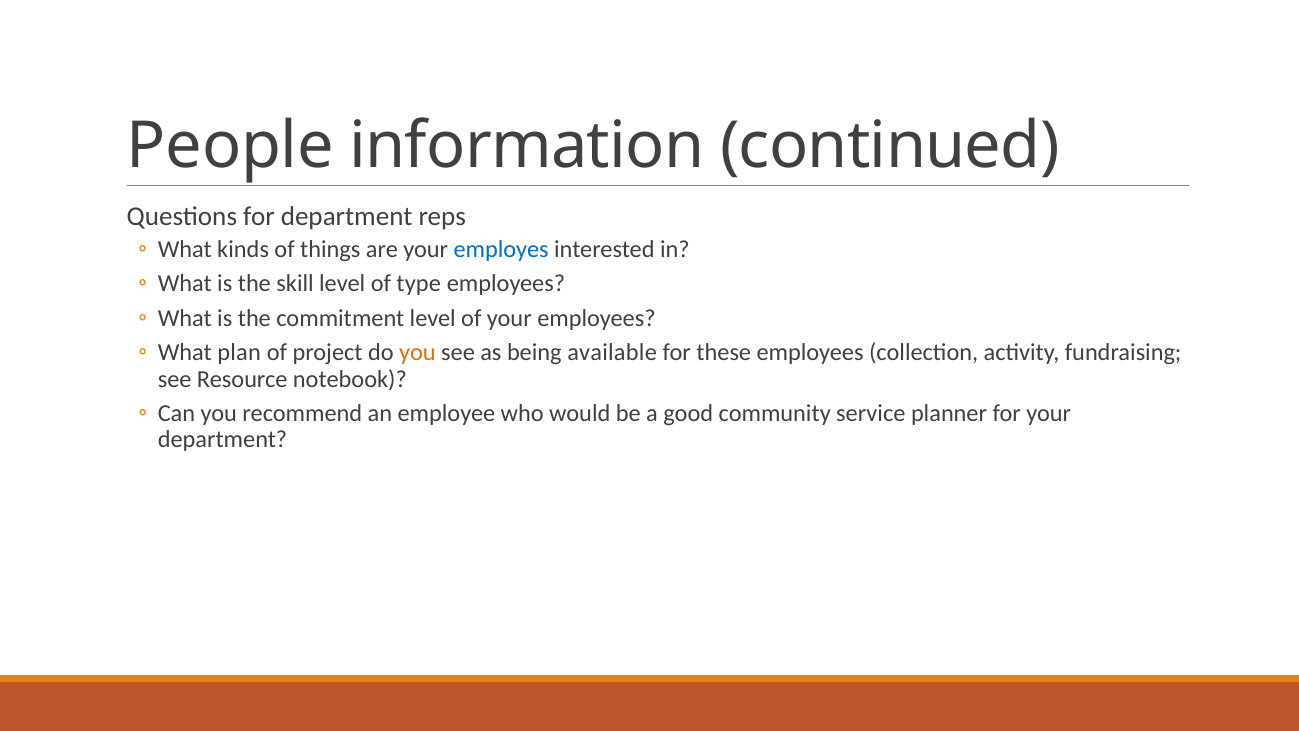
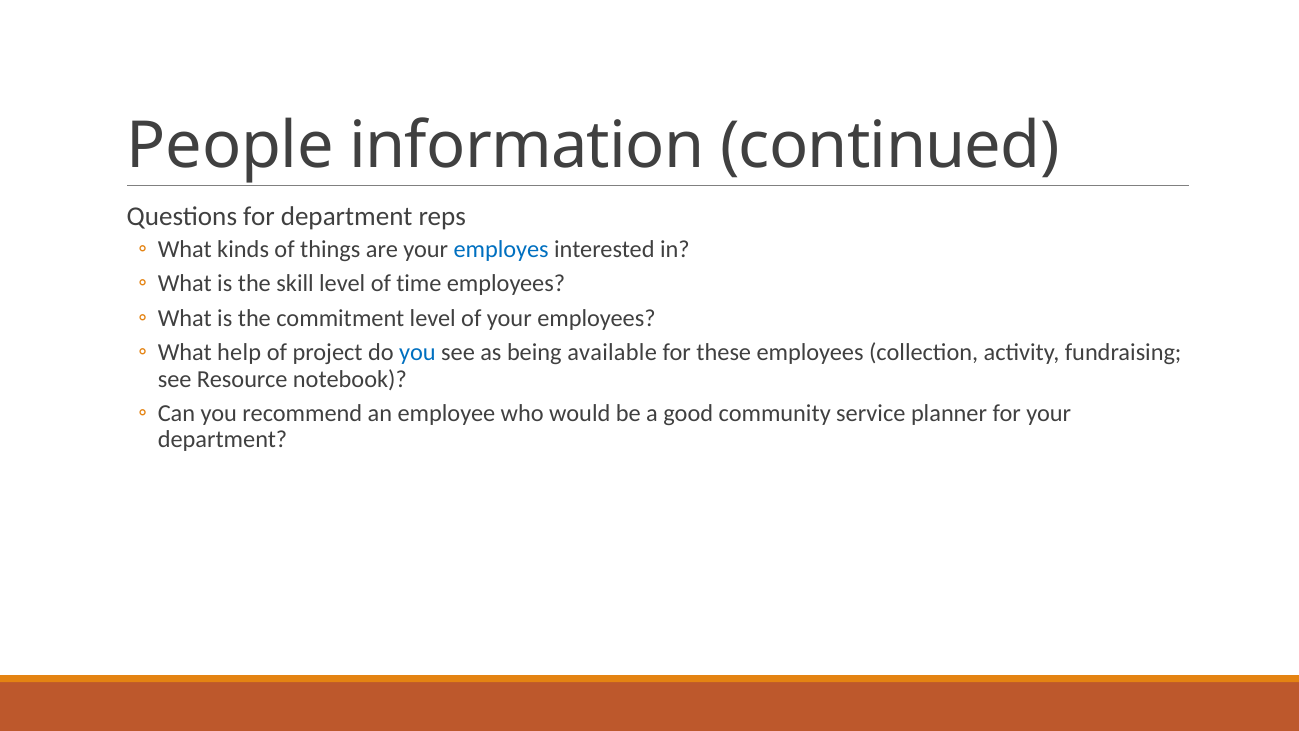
type: type -> time (419, 284)
plan: plan -> help (239, 353)
you colour: orange -> blue (417, 353)
